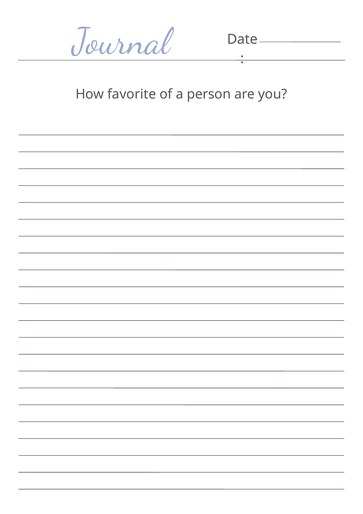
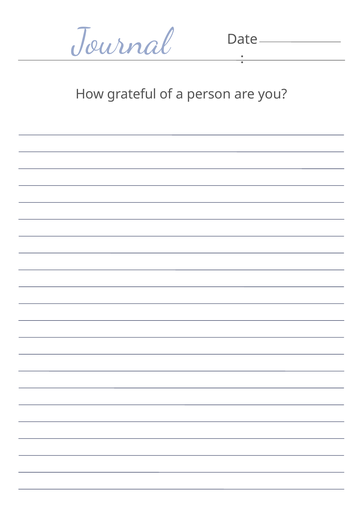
favorite: favorite -> grateful (132, 94)
